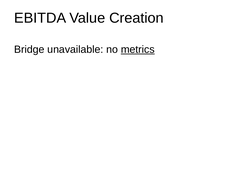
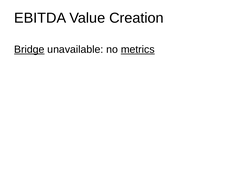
Bridge underline: none -> present (29, 49)
